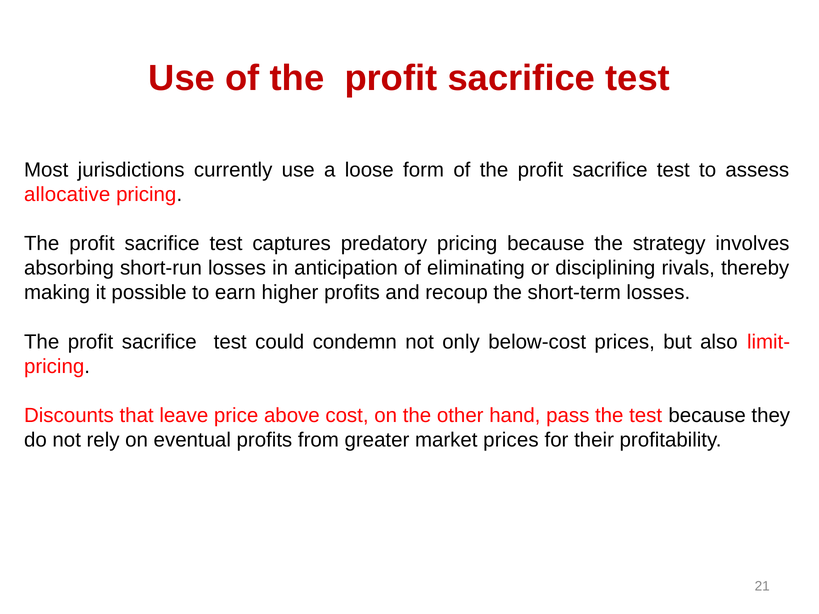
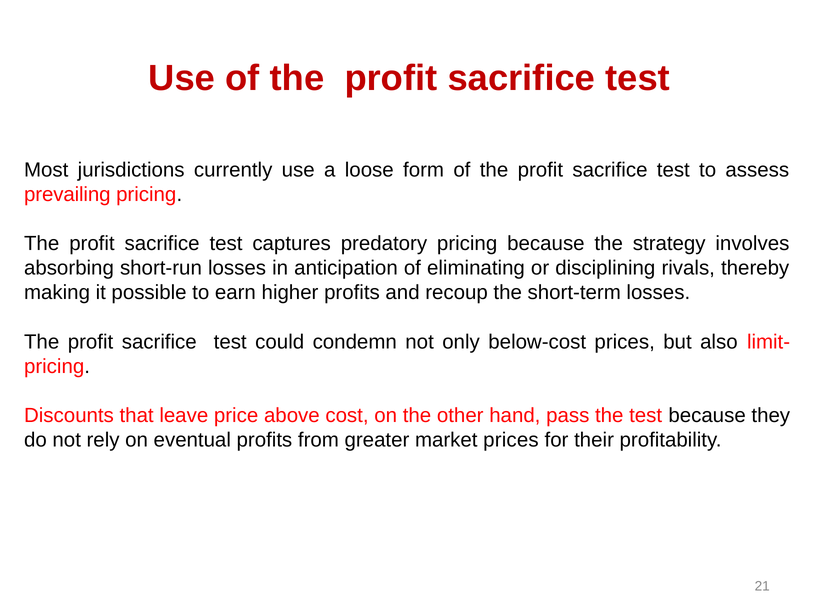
allocative: allocative -> prevailing (67, 195)
